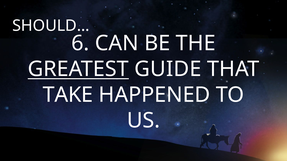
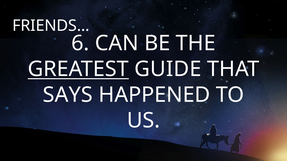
SHOULD…: SHOULD… -> FRIENDS… (51, 26)
TAKE: TAKE -> SAYS (68, 95)
